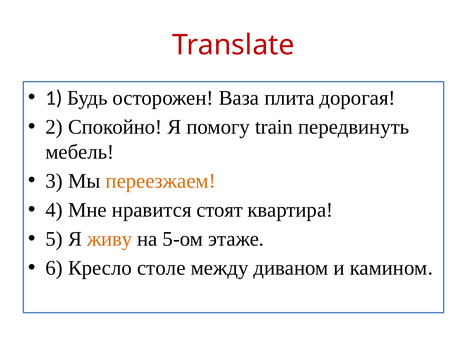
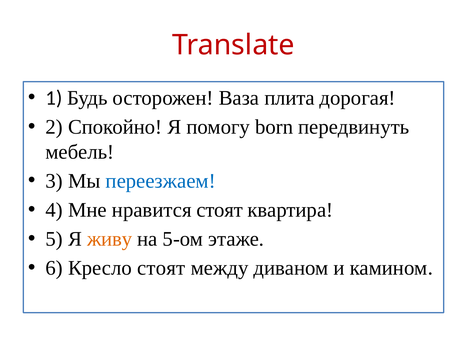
train: train -> born (274, 127)
переезжаем colour: orange -> blue (161, 181)
Кресло столе: столе -> стоят (161, 268)
